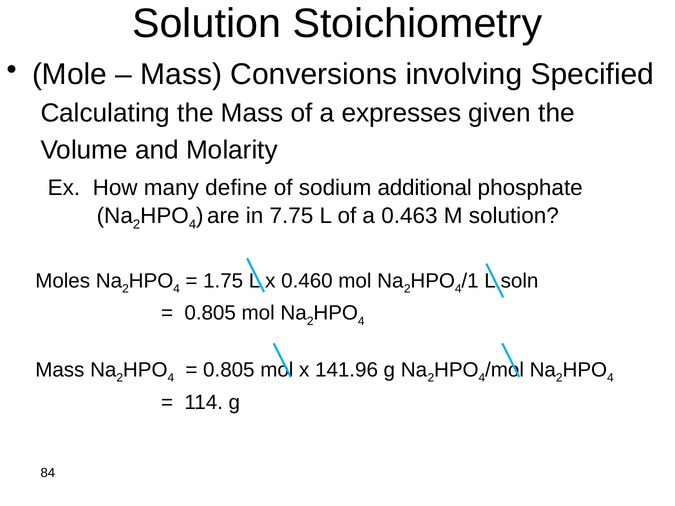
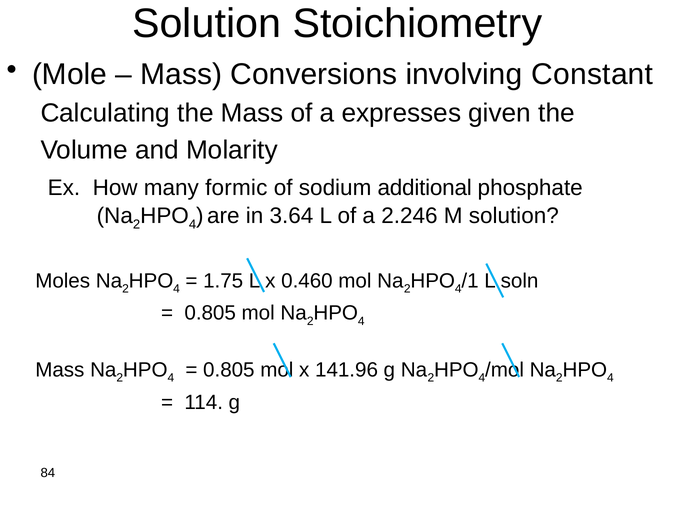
Specified: Specified -> Constant (592, 75)
define: define -> formic (236, 188)
7.75: 7.75 -> 3.64 (291, 216)
0.463: 0.463 -> 2.246 (409, 216)
